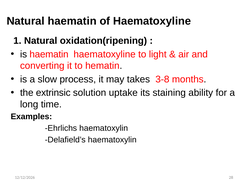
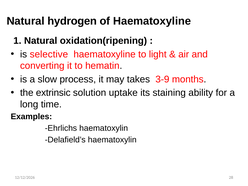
Natural haematin: haematin -> hydrogen (72, 21)
is haematin: haematin -> selective (49, 54)
3-8: 3-8 -> 3-9 (162, 79)
